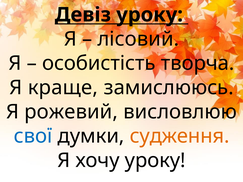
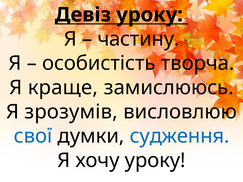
лісовий: лісовий -> частину (138, 39)
рожевий: рожевий -> зрозумів (71, 112)
судження colour: orange -> blue (180, 136)
